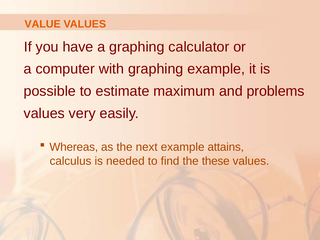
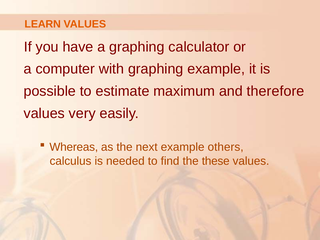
VALUE: VALUE -> LEARN (43, 24)
problems: problems -> therefore (275, 91)
attains: attains -> others (226, 147)
